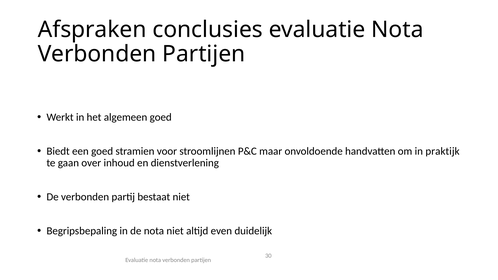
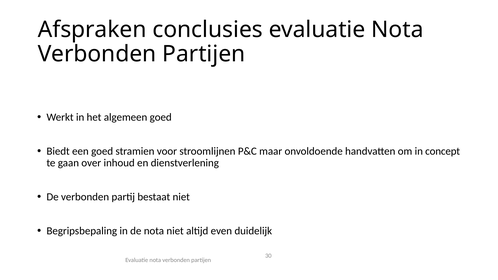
praktijk: praktijk -> concept (443, 151)
